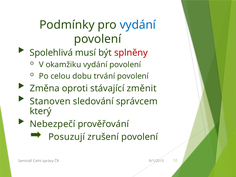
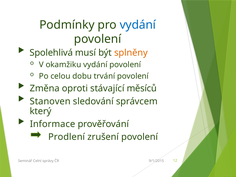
splněny colour: red -> orange (131, 53)
změnit: změnit -> měsíců (142, 88)
Nebezpečí: Nebezpečí -> Informace (53, 124)
Posuzují: Posuzují -> Prodlení (67, 137)
